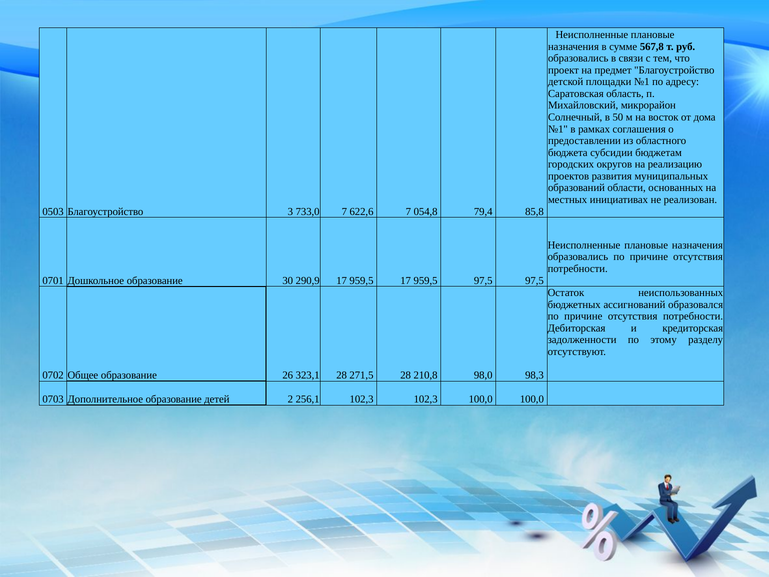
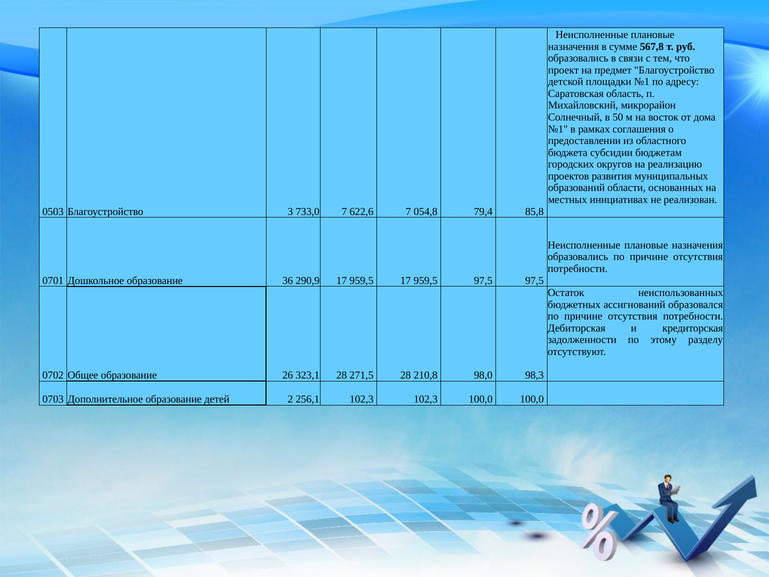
30: 30 -> 36 (288, 280)
